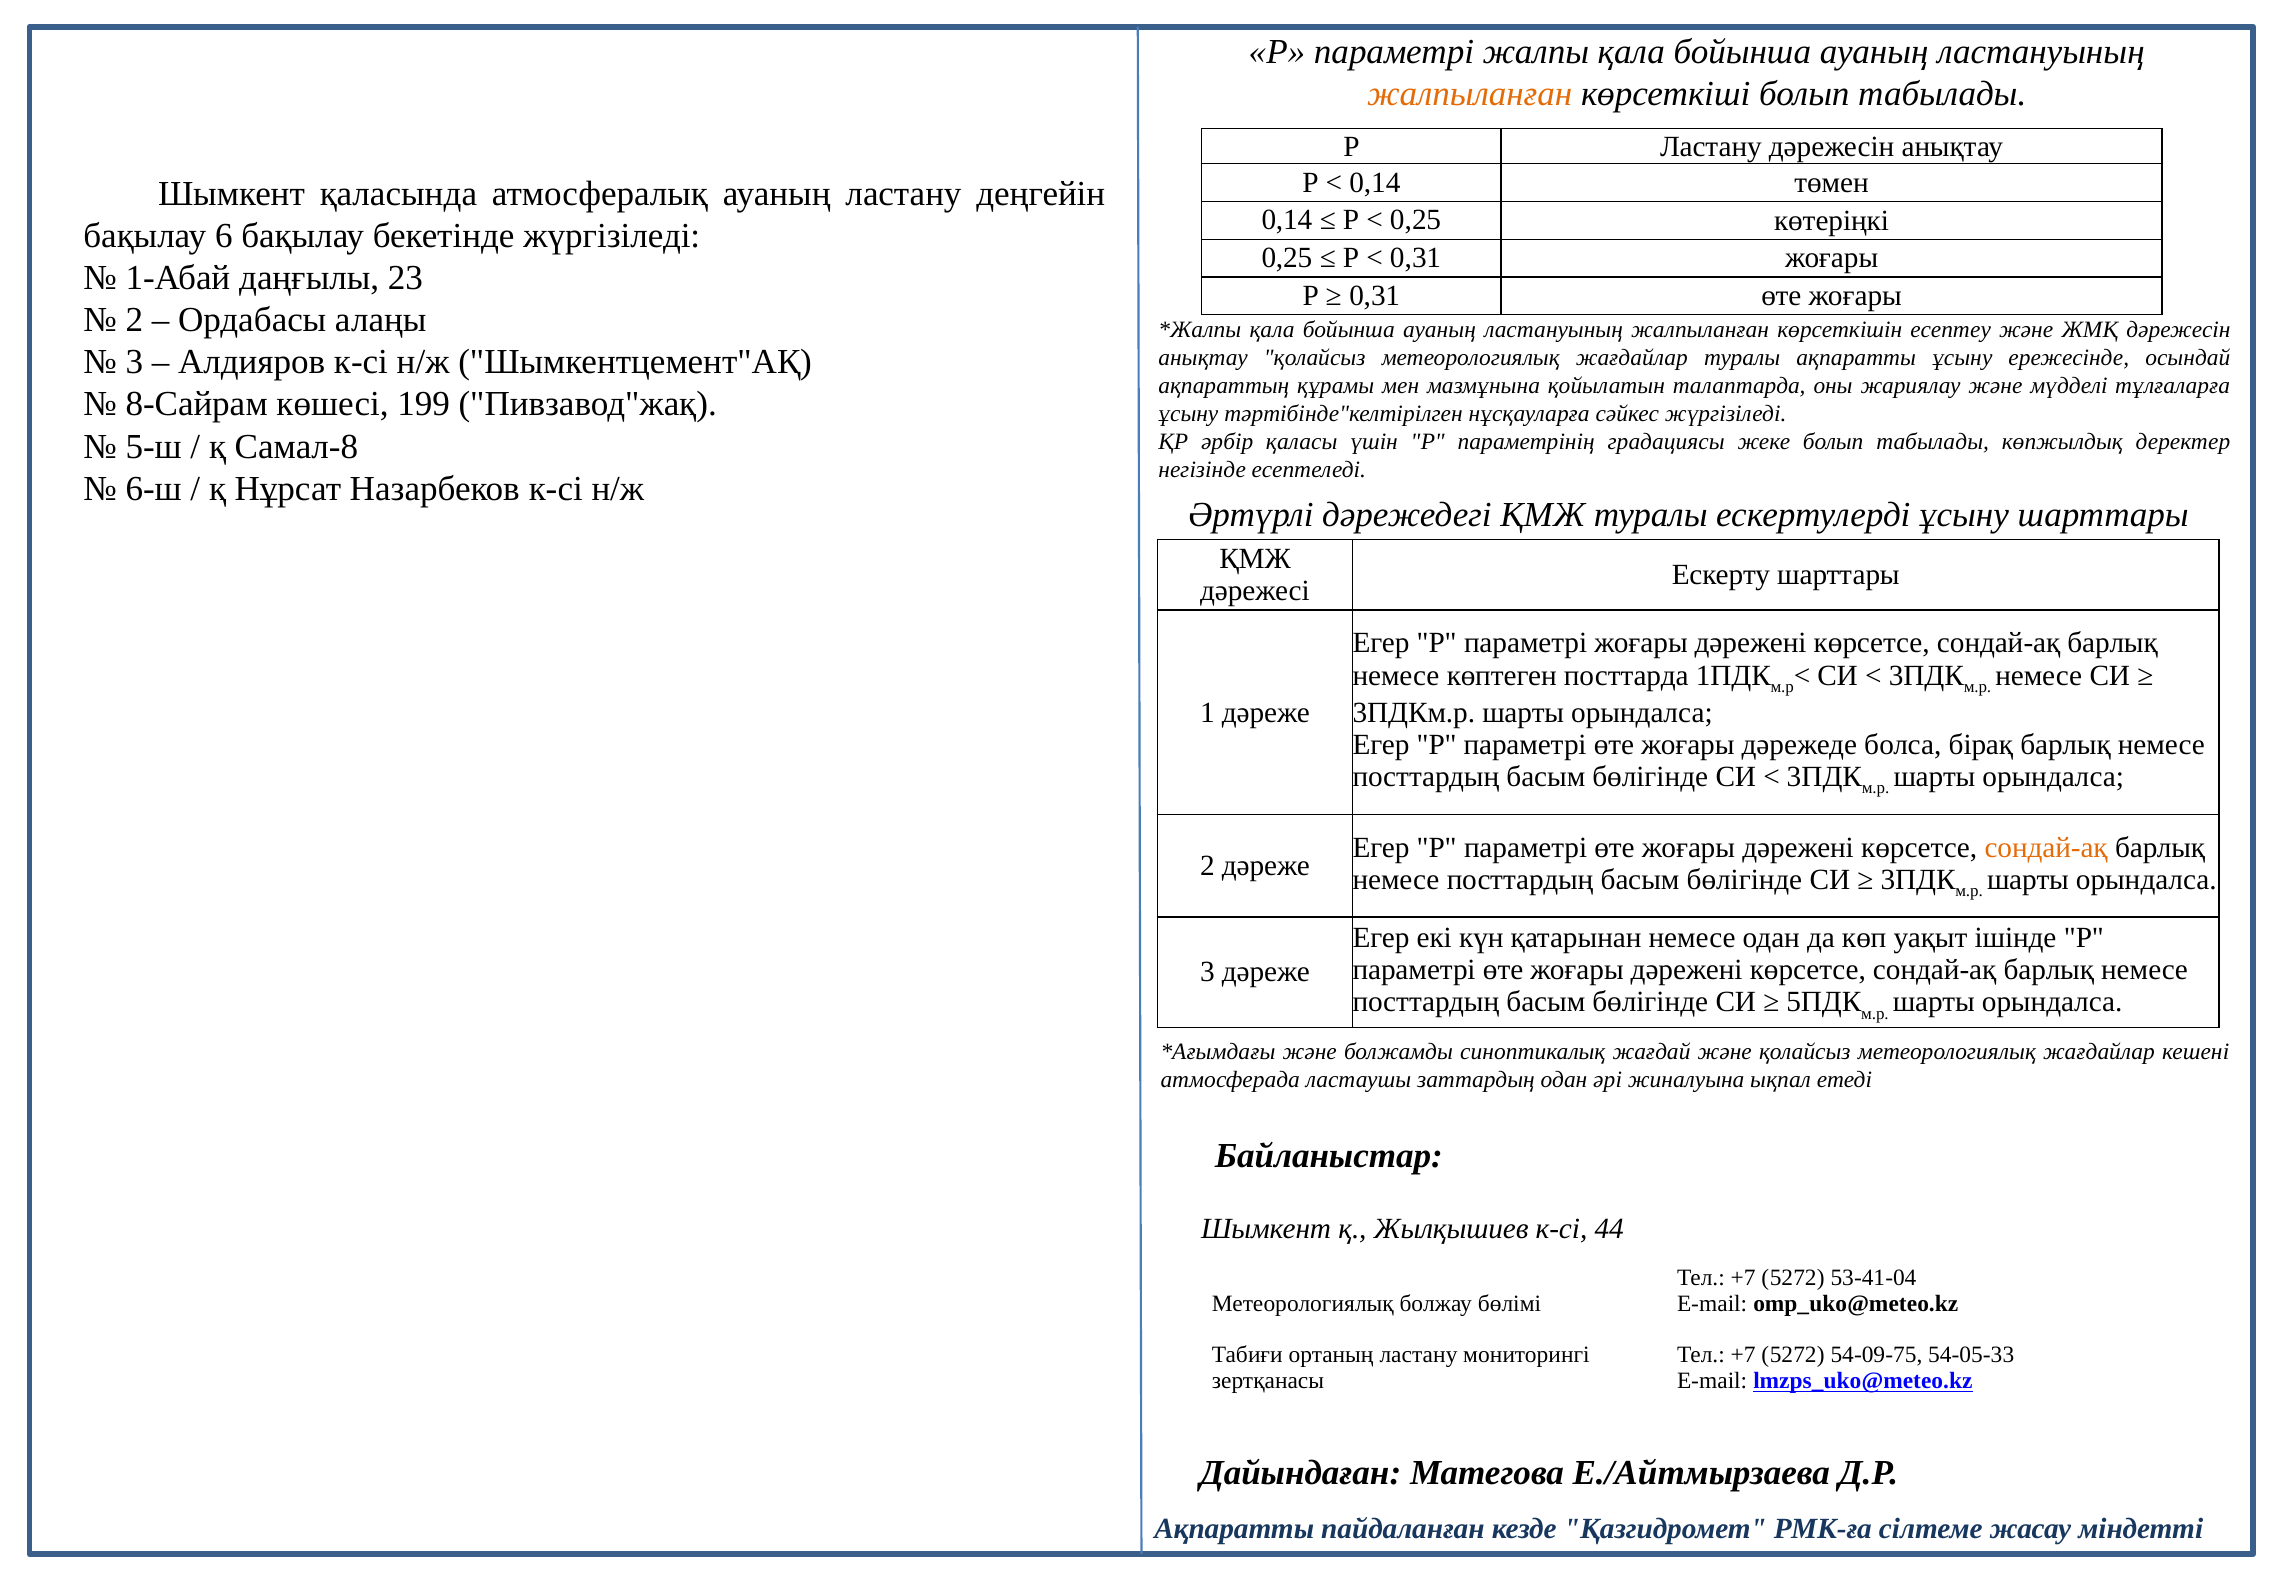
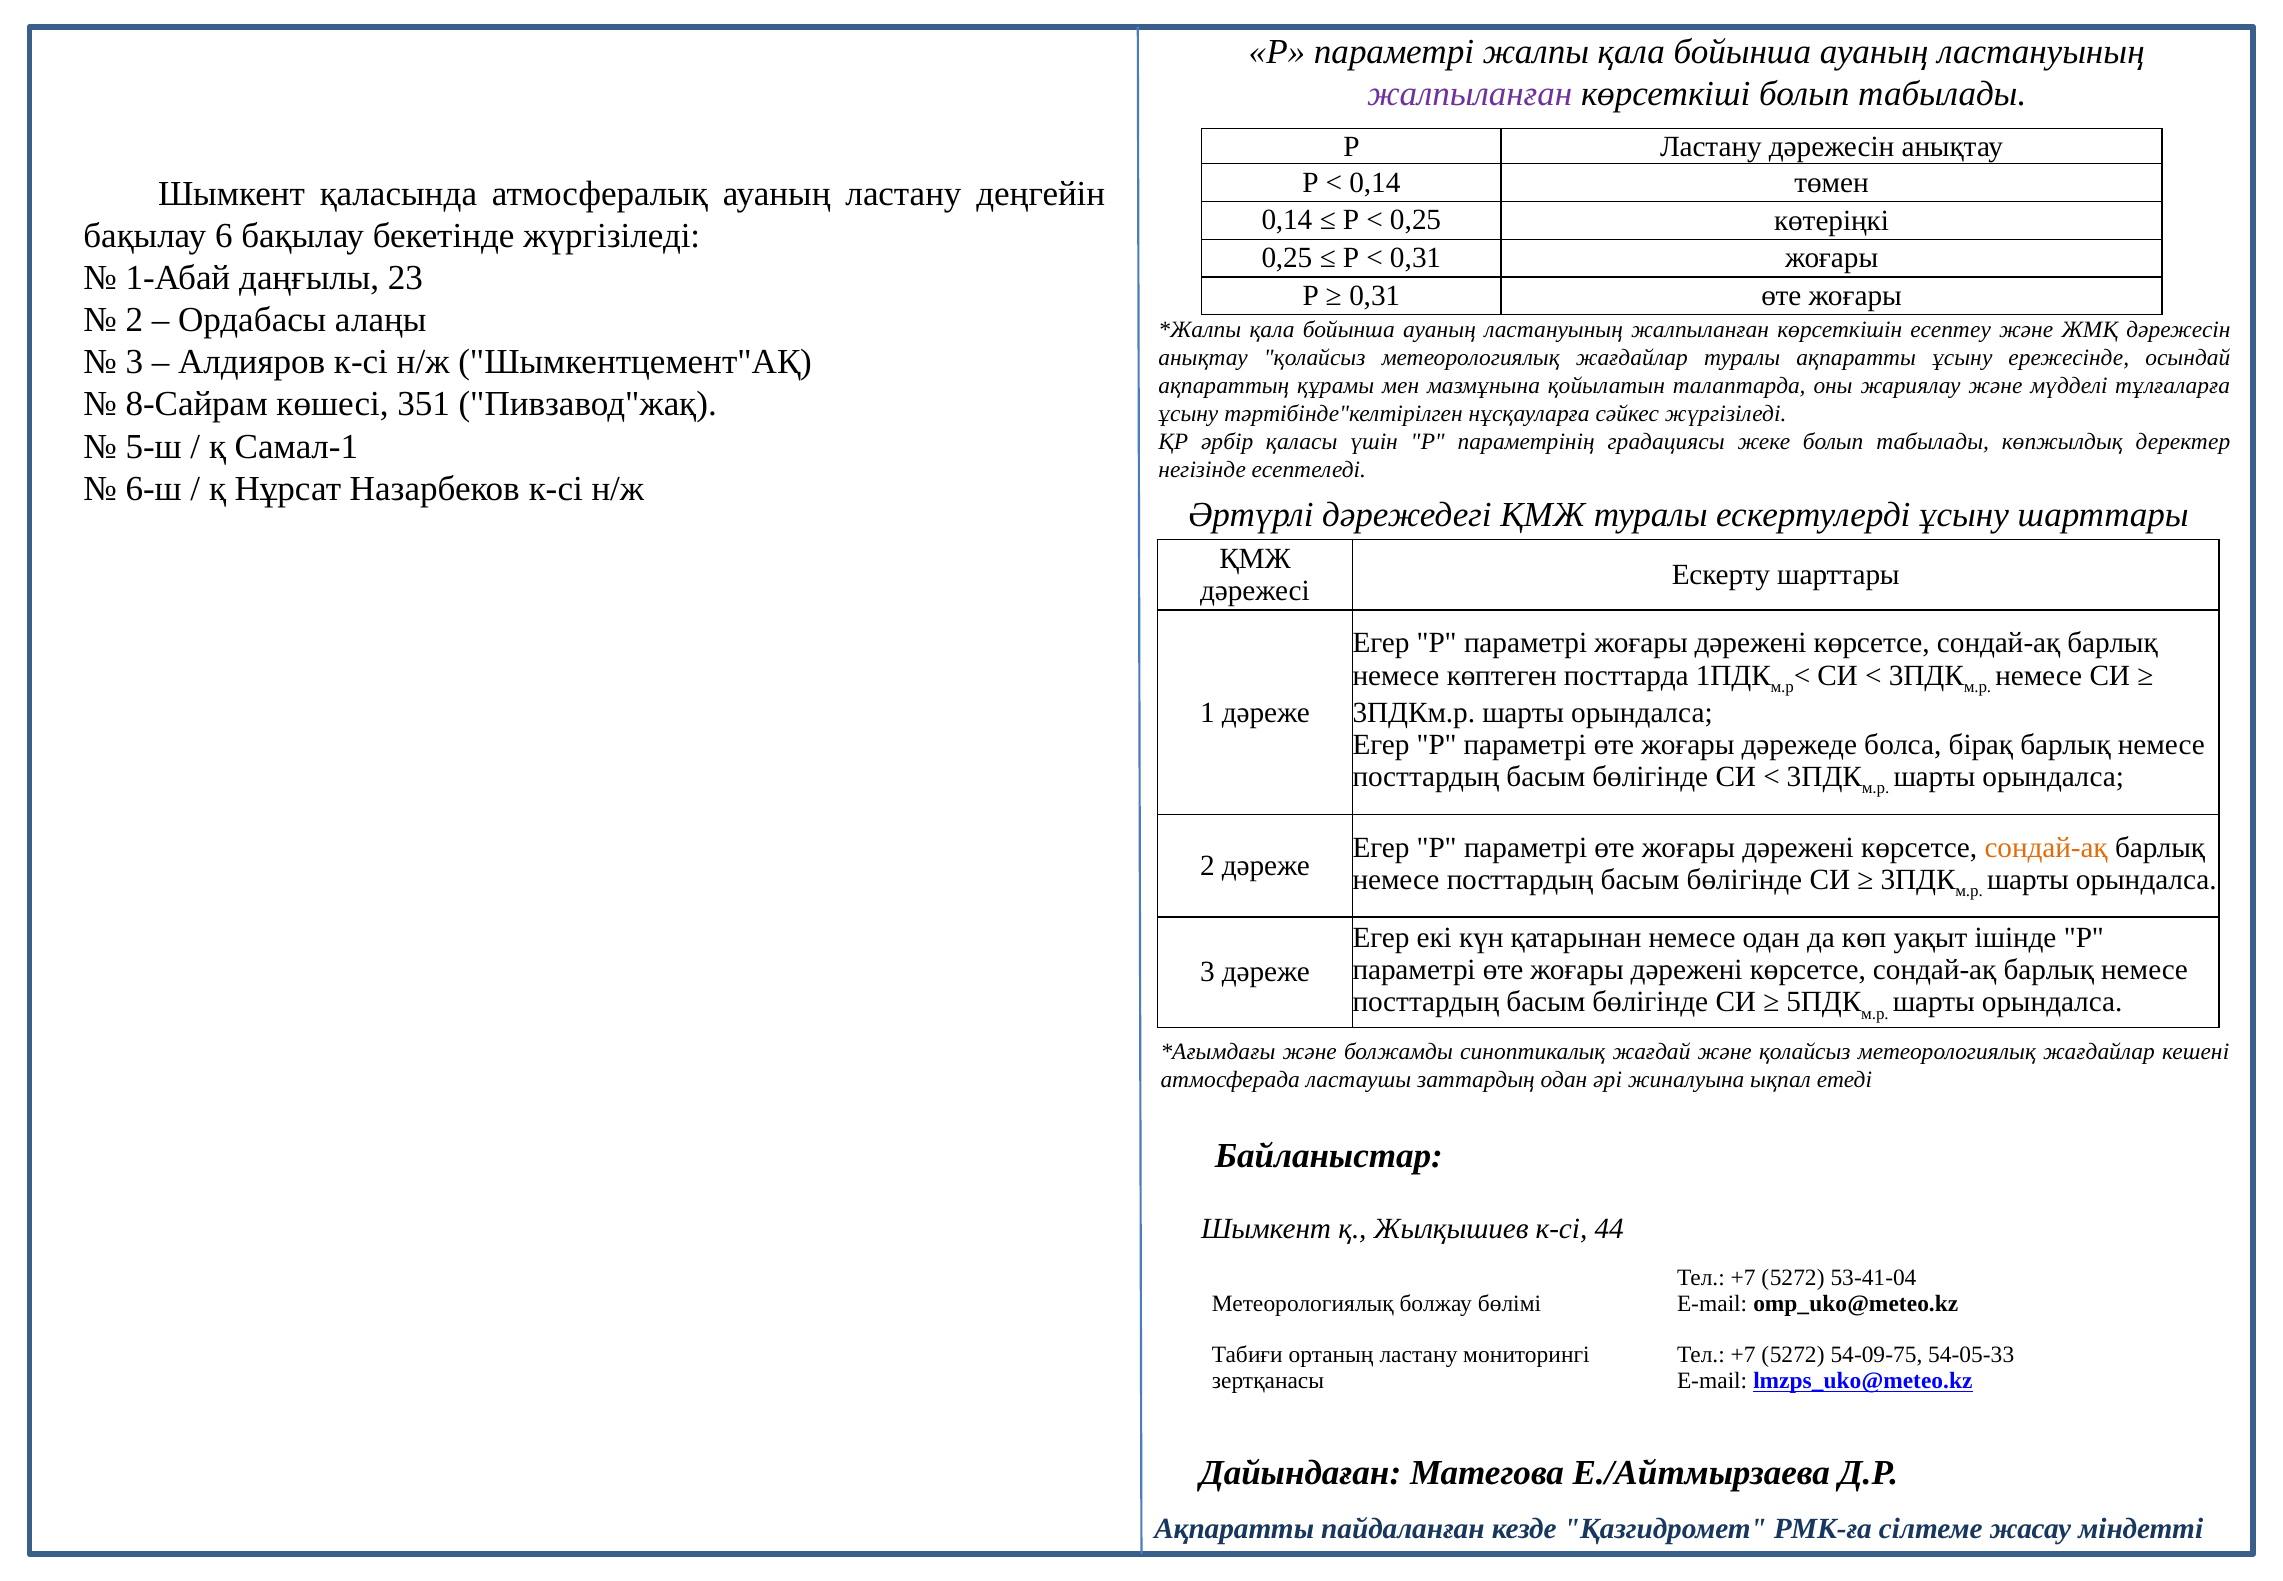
жалпыланған colour: orange -> purple (1470, 94)
199: 199 -> 351 (424, 404)
Самал-8: Самал-8 -> Самал-1 (296, 446)
